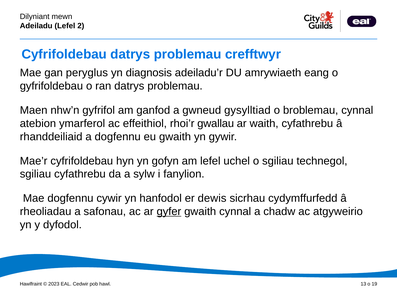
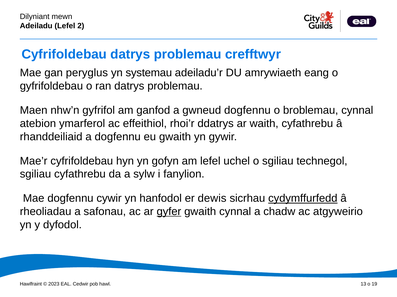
diagnosis: diagnosis -> systemau (149, 73)
gwneud gysylltiad: gysylltiad -> dogfennu (247, 111)
gwallau: gwallau -> ddatrys (216, 124)
cydymffurfedd underline: none -> present (303, 199)
